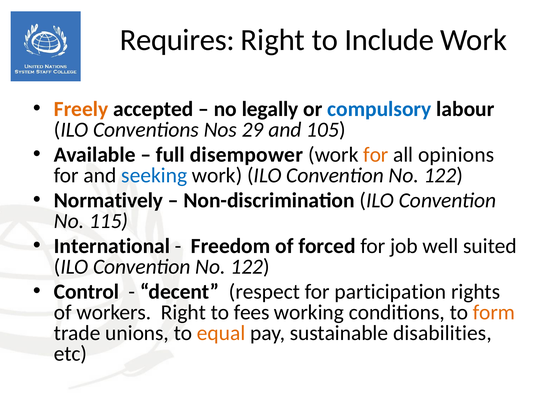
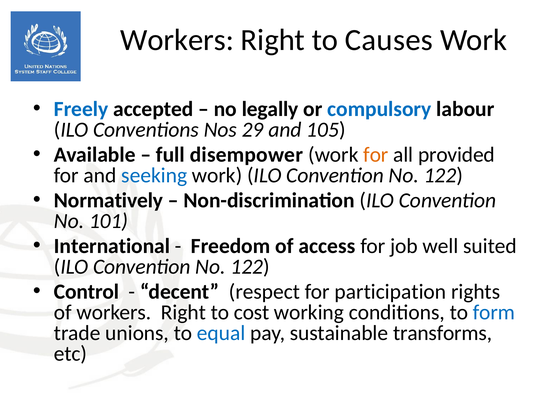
Requires: Requires -> Workers (177, 40)
Include: Include -> Causes (389, 40)
Freely colour: orange -> blue (81, 109)
opinions: opinions -> provided (456, 155)
115: 115 -> 101 (109, 221)
forced: forced -> access (327, 246)
fees: fees -> cost (252, 312)
form colour: orange -> blue (494, 312)
equal colour: orange -> blue (221, 333)
disabilities: disabilities -> transforms (443, 333)
